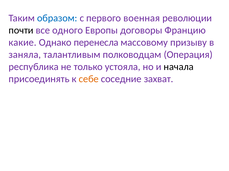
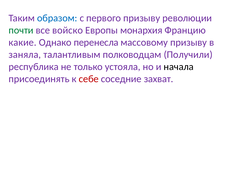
первого военная: военная -> призыву (142, 18)
почти colour: black -> green (21, 30)
одного: одного -> войско (68, 30)
договоры: договоры -> монархия (141, 30)
Операция: Операция -> Получили (188, 55)
себе colour: orange -> red (89, 79)
